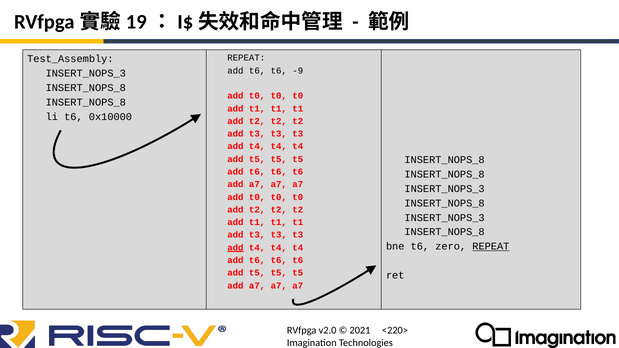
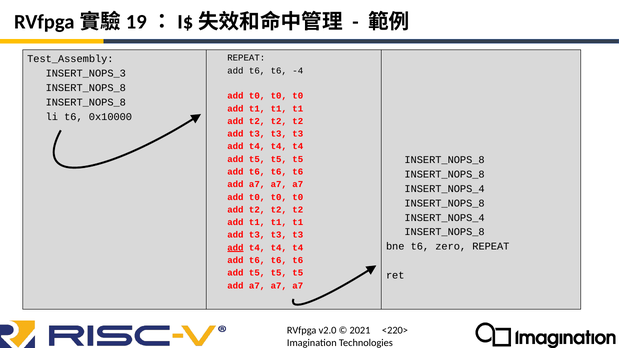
-9: -9 -> -4 (298, 71)
INSERT_NOPS_3: INSERT_NOPS_3 -> INSERT_NOPS_4 (445, 189)
INSERT_NOPS_3: INSERT_NOPS_3 -> INSERT_NOPS_4 (445, 218)
REPEAT underline: present -> none (491, 247)
